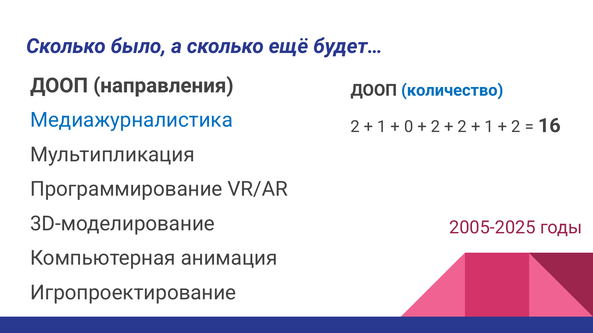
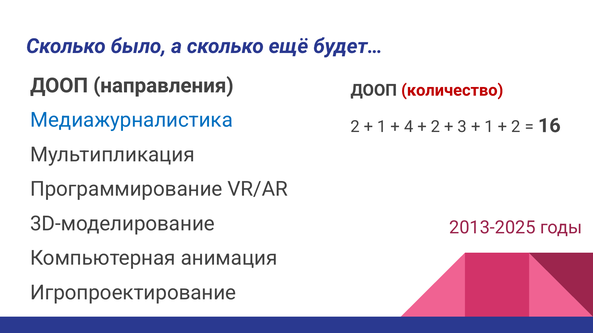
количество colour: blue -> red (452, 90)
0: 0 -> 4 (409, 127)
2: 2 -> 3 (462, 127)
2005-2025: 2005-2025 -> 2013-2025 (492, 228)
